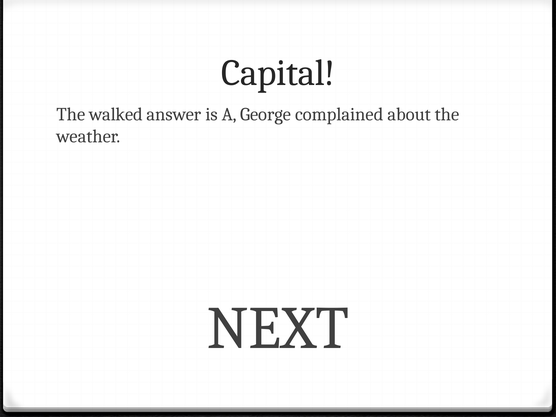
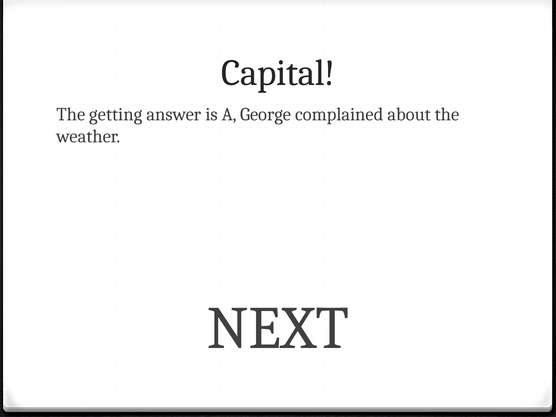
walked: walked -> getting (116, 114)
